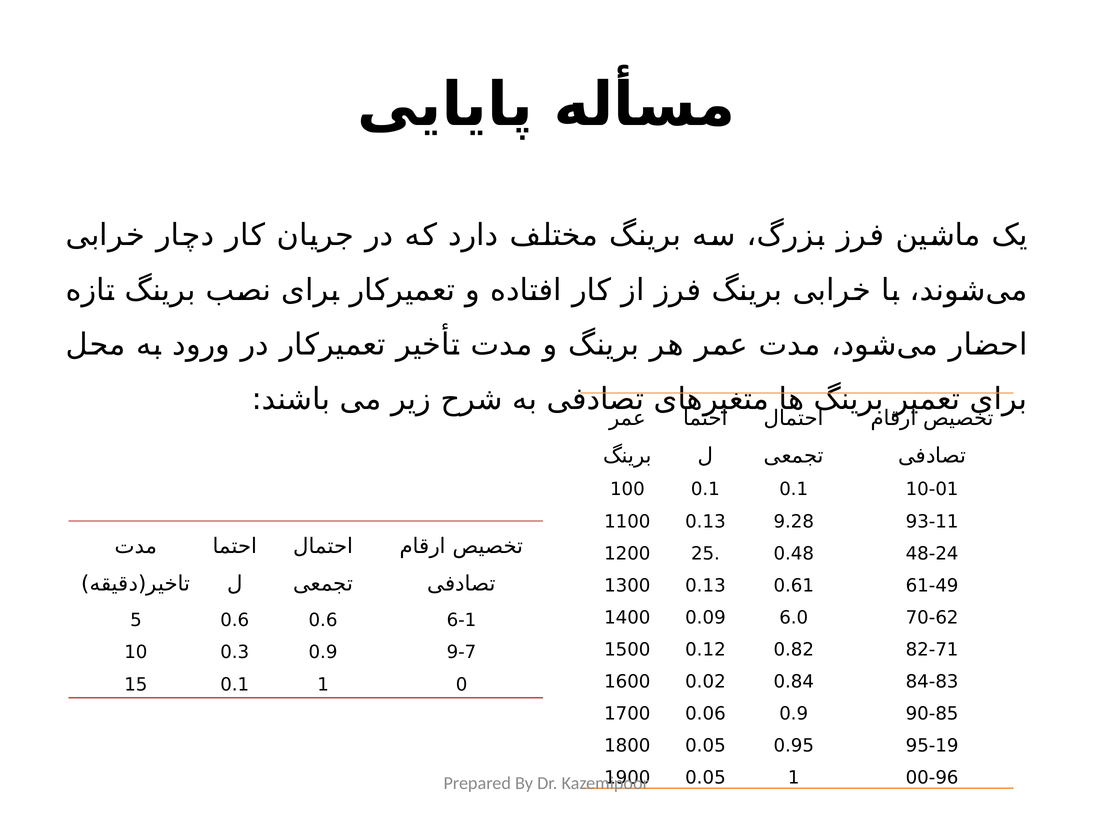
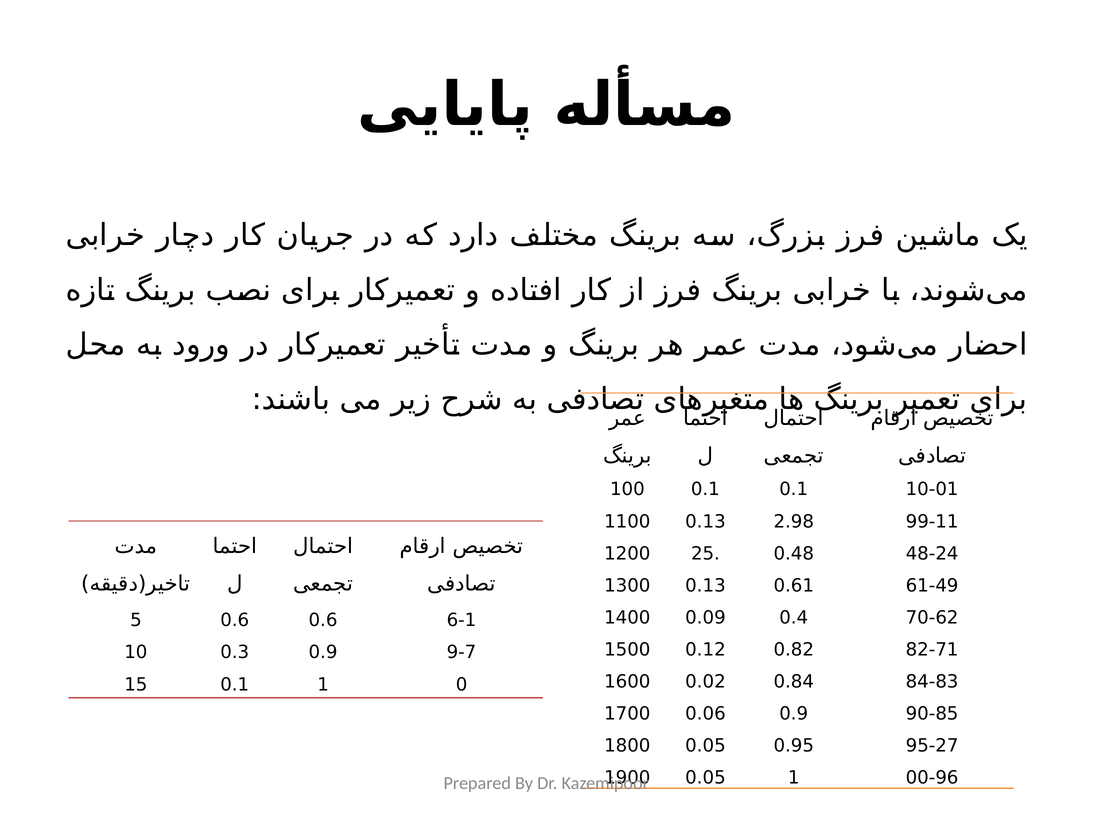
9.28: 9.28 -> 2.98 (794, 521)
93-11: 93-11 -> 99-11 (932, 521)
6.0: 6.0 -> 0.4 (794, 617)
95-19: 95-19 -> 95-27 (932, 745)
